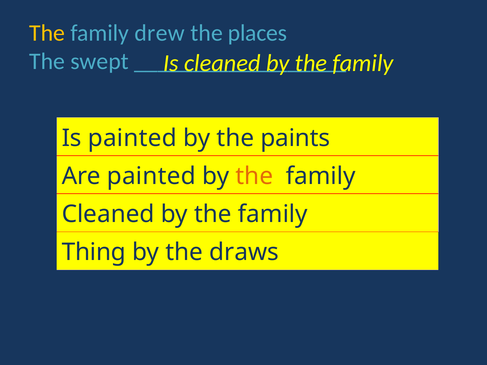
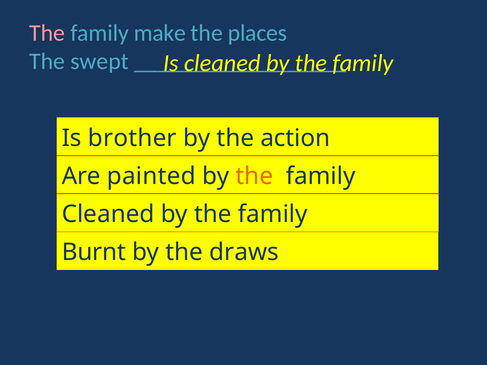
The colour: yellow -> pink (47, 33)
drew: drew -> make (160, 33)
Is painted: painted -> brother (132, 138)
paints: paints -> action (295, 138)
Thing: Thing -> Burnt (94, 252)
